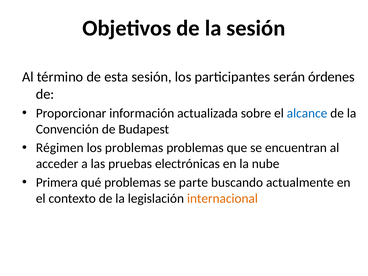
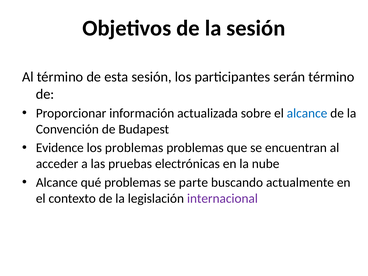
serán órdenes: órdenes -> término (331, 77)
Régimen: Régimen -> Evidence (60, 148)
Primera: Primera -> Alcance (57, 182)
internacional colour: orange -> purple (222, 198)
